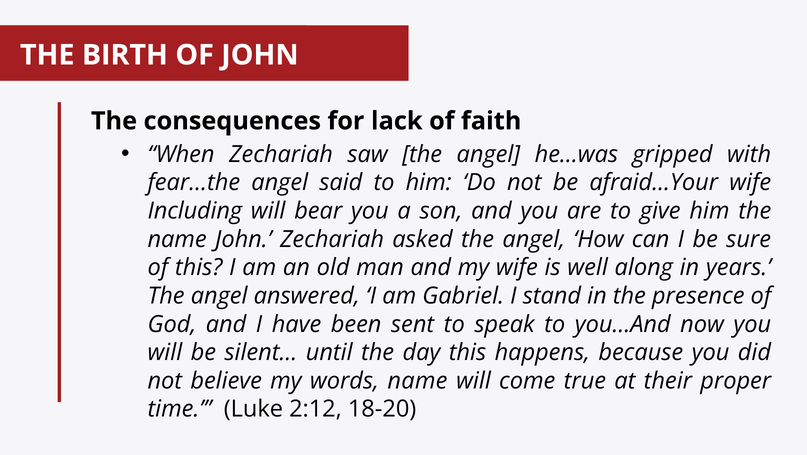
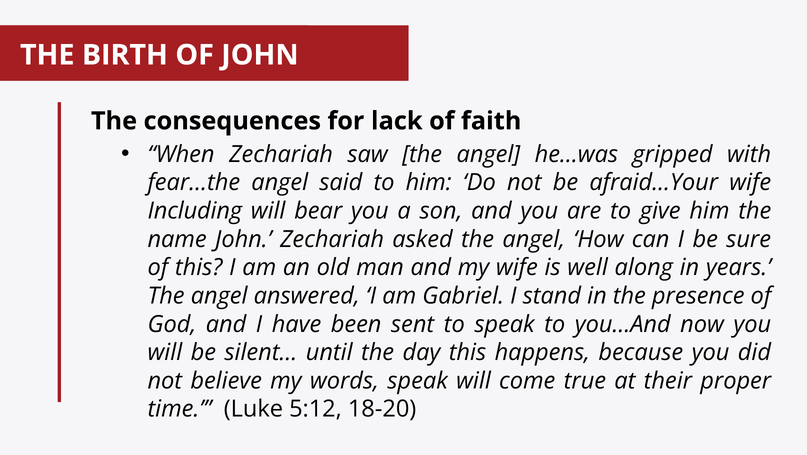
words name: name -> speak (418, 381)
2:12: 2:12 -> 5:12 (315, 409)
